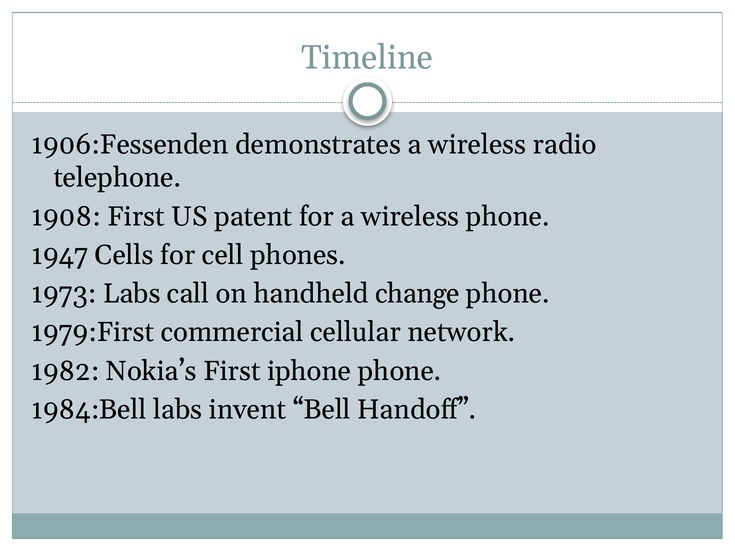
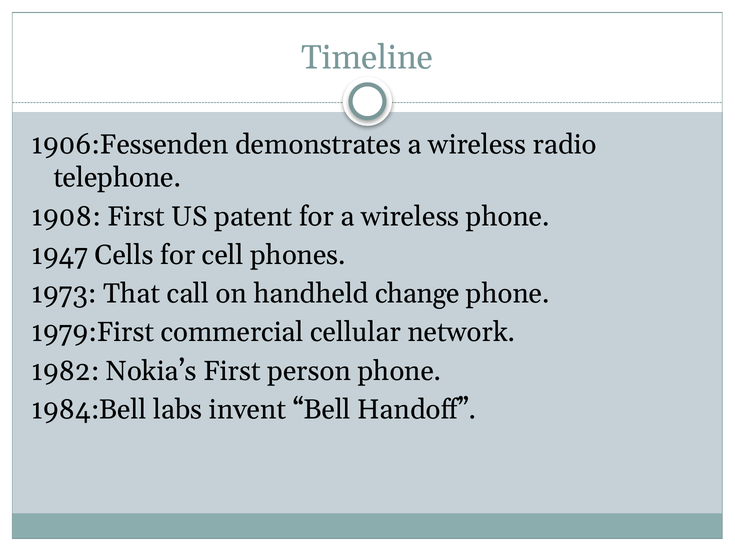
1973 Labs: Labs -> That (132, 294)
iphone: iphone -> person (309, 371)
